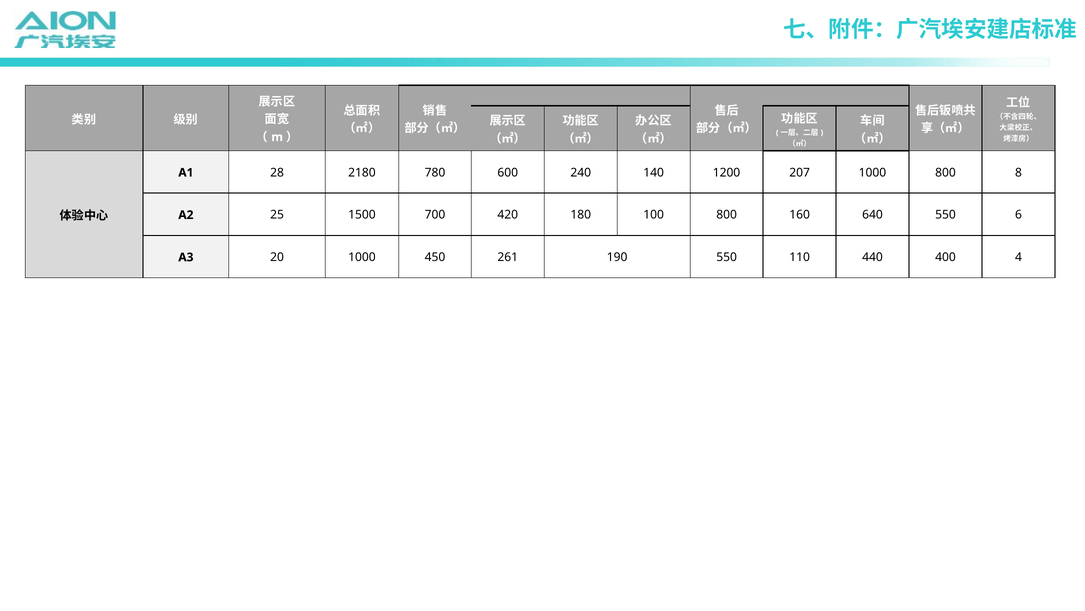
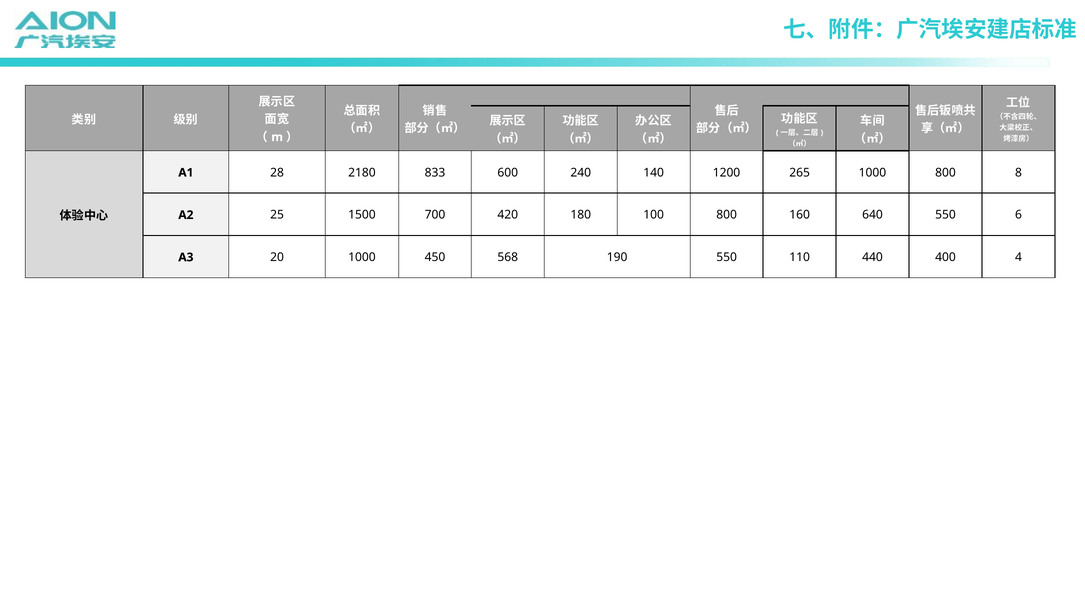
780: 780 -> 833 (435, 172)
207: 207 -> 265 (800, 172)
261: 261 -> 568 (508, 257)
